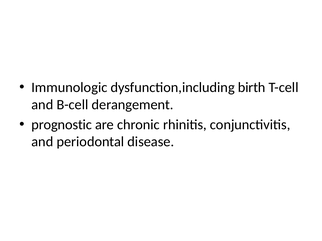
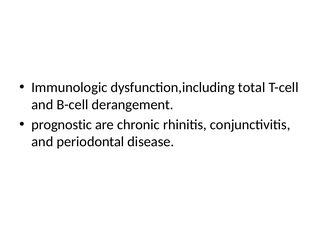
birth: birth -> total (252, 88)
